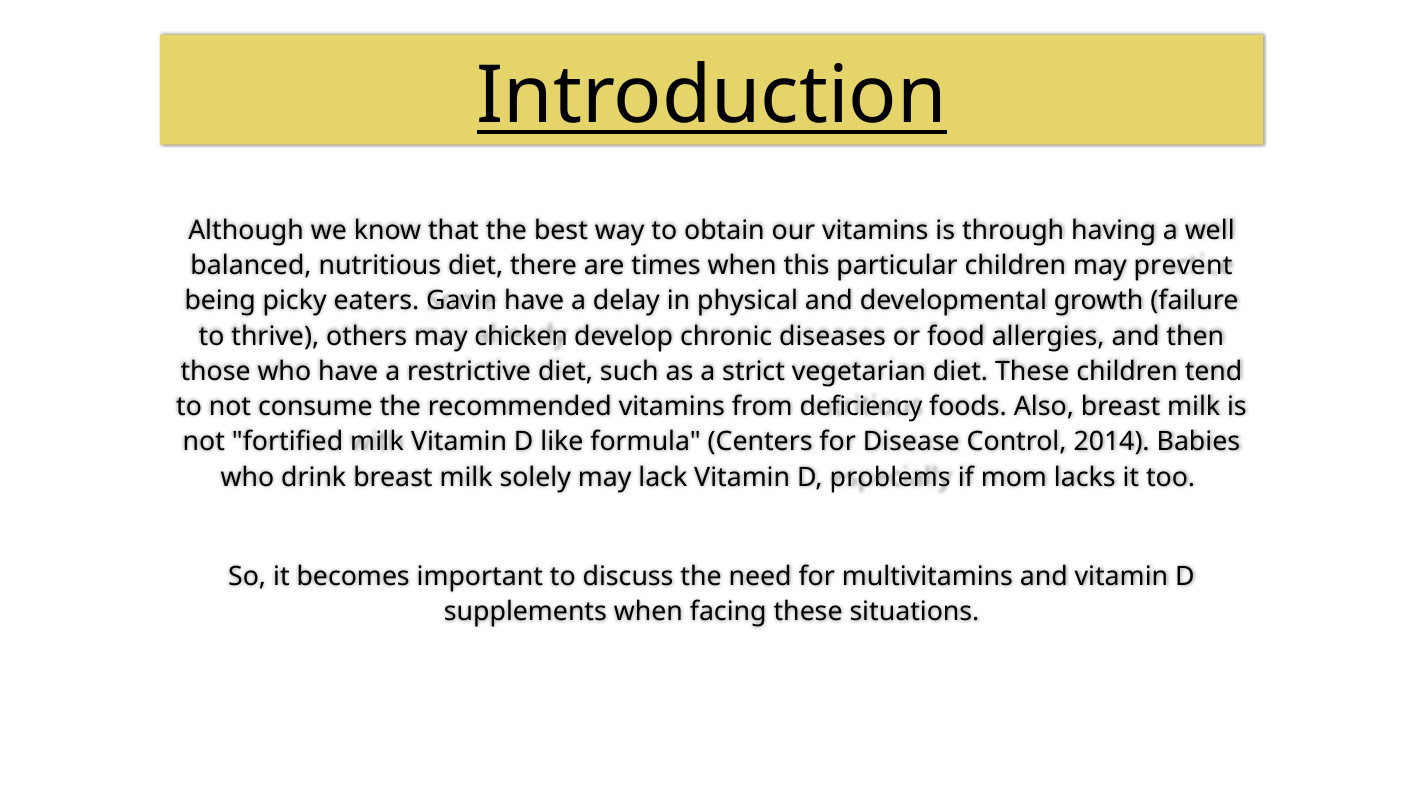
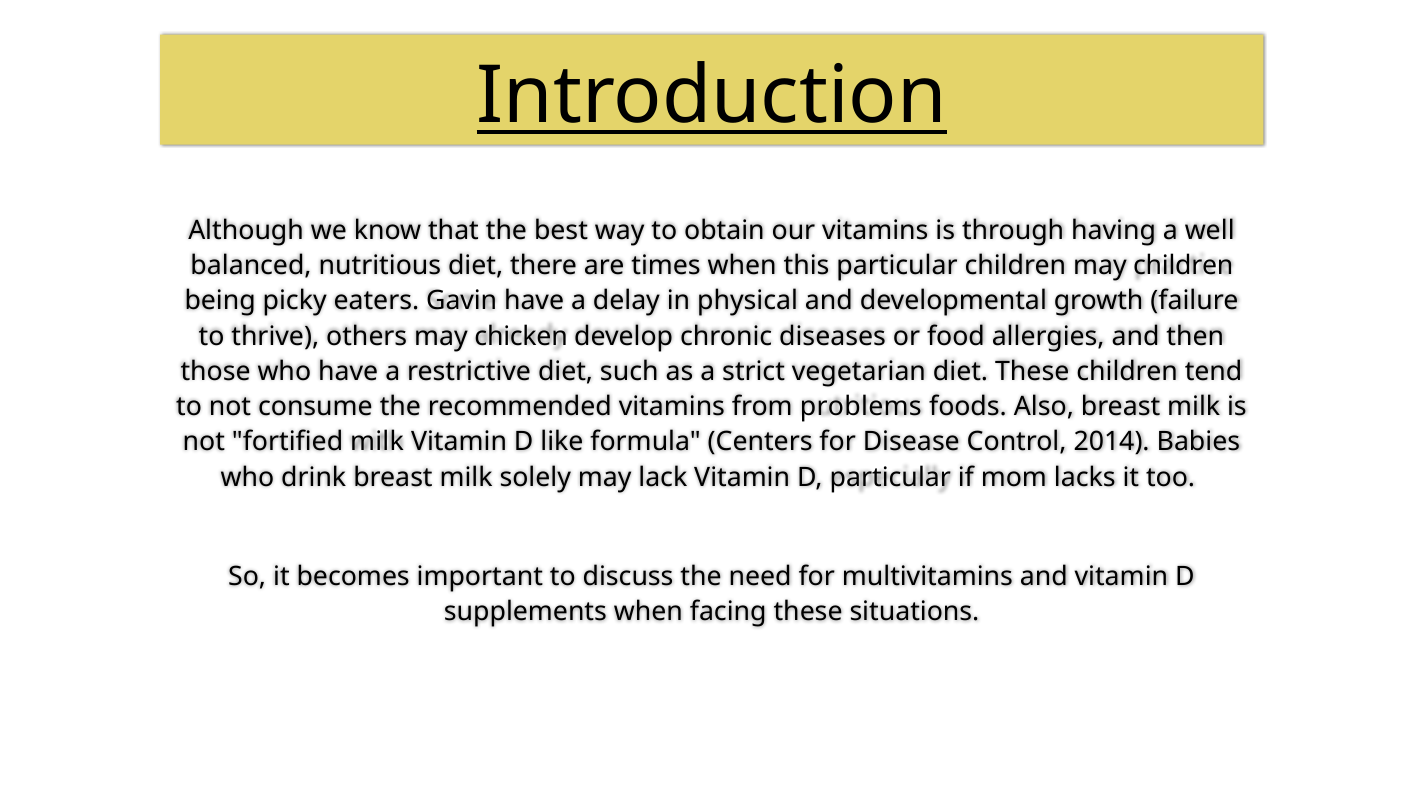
may prevent: prevent -> children (1183, 266)
deficiency: deficiency -> problems (861, 407)
D problems: problems -> particular (890, 477)
